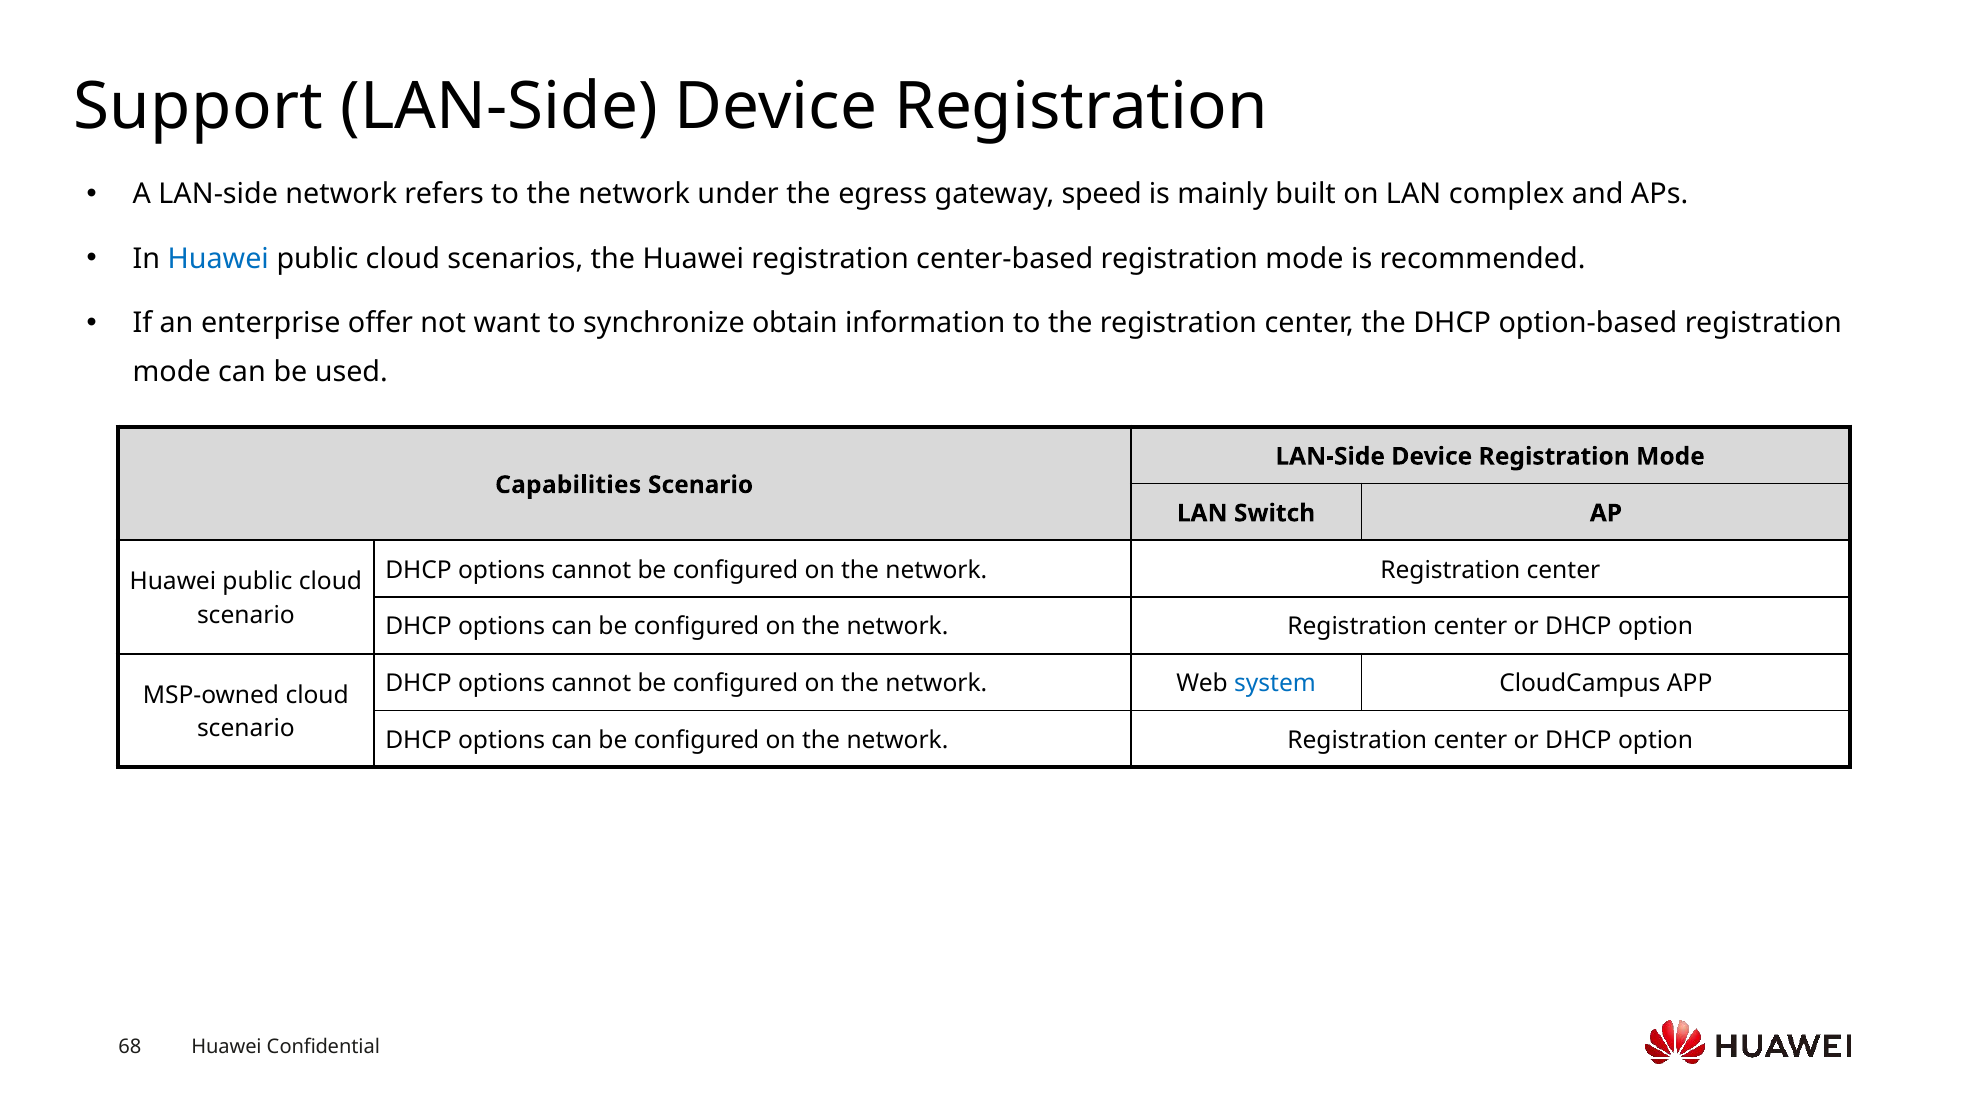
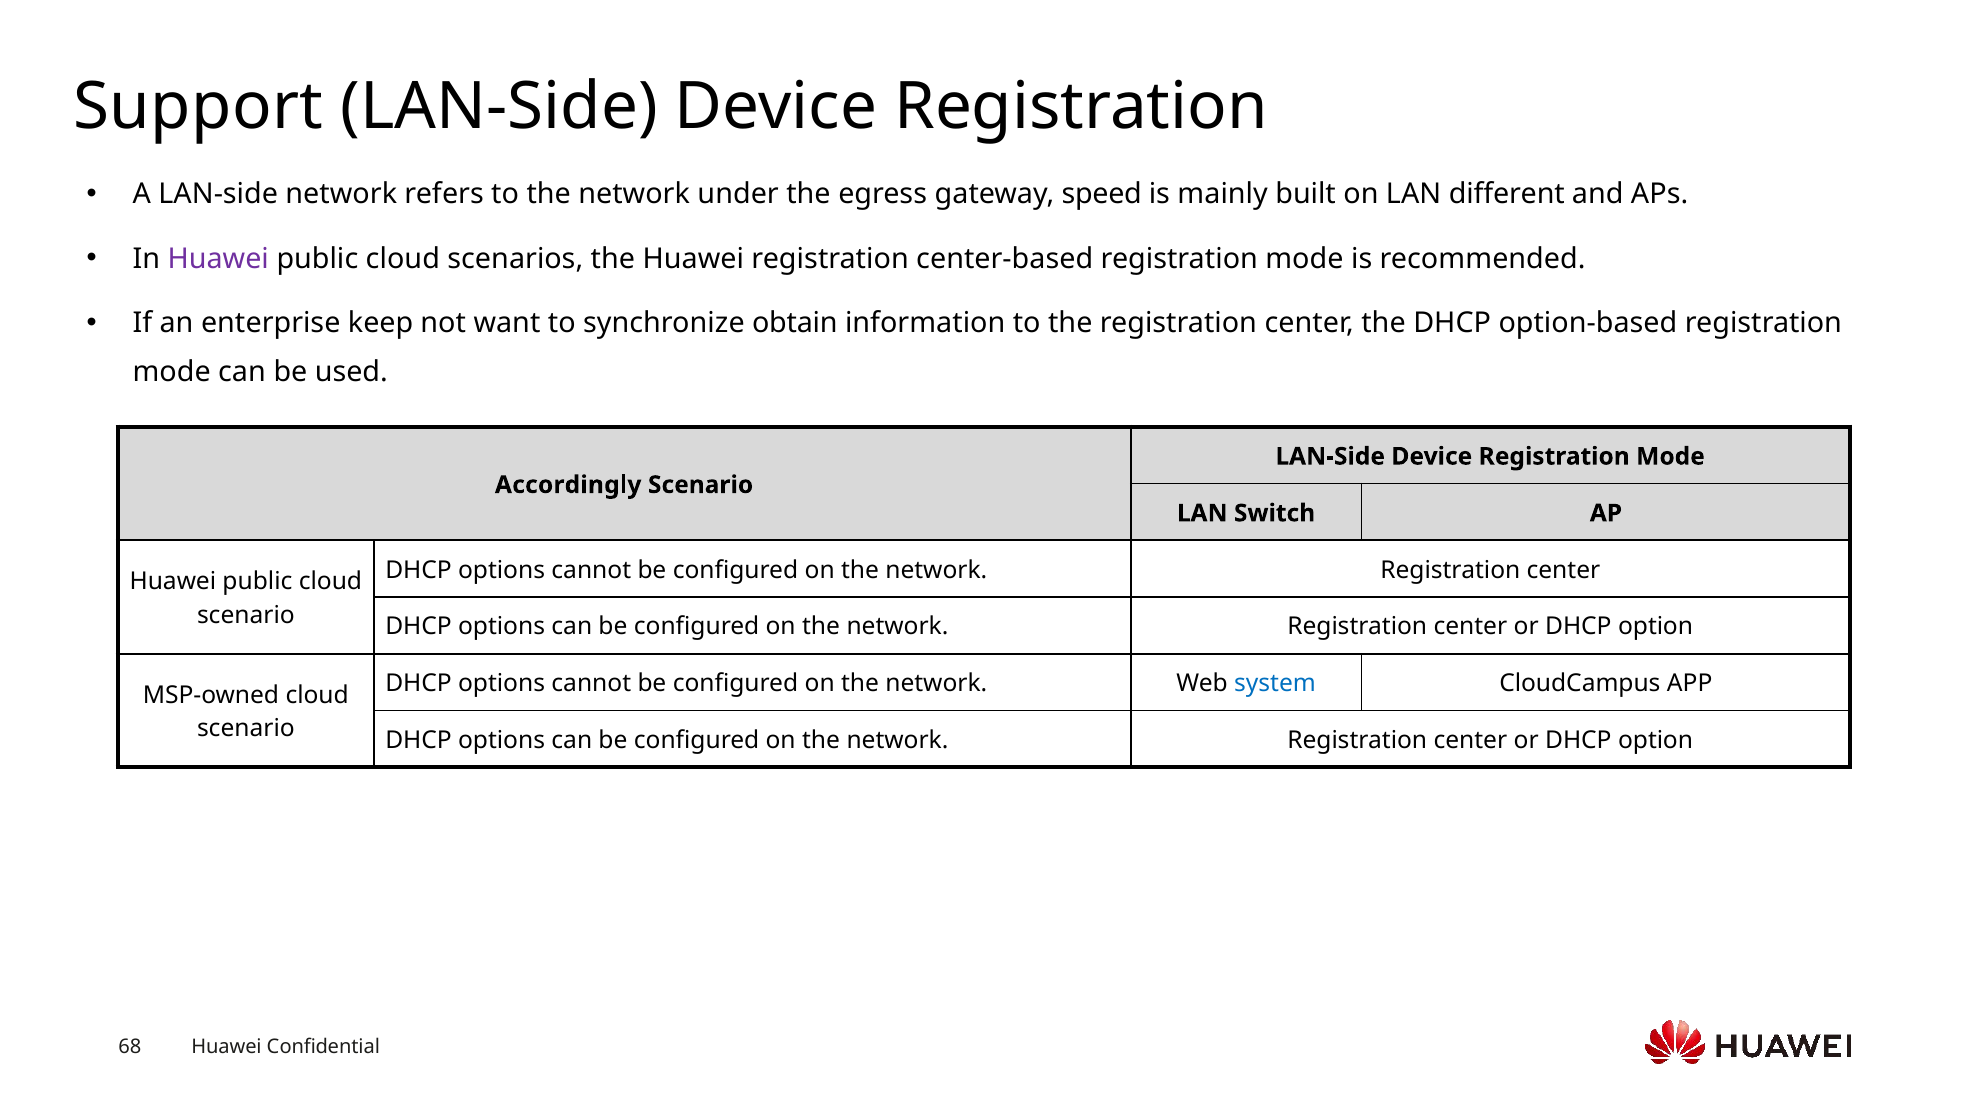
complex: complex -> different (1507, 194)
Huawei colour: blue -> purple (218, 259)
offer: offer -> keep (381, 323)
Capabilities: Capabilities -> Accordingly (568, 485)
